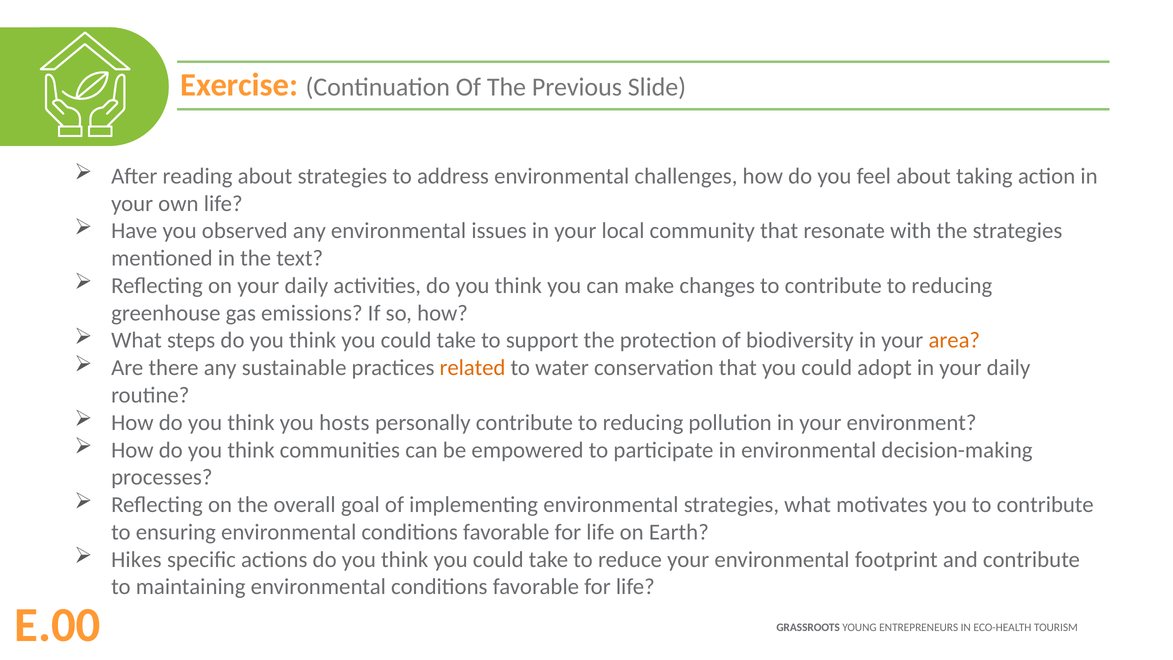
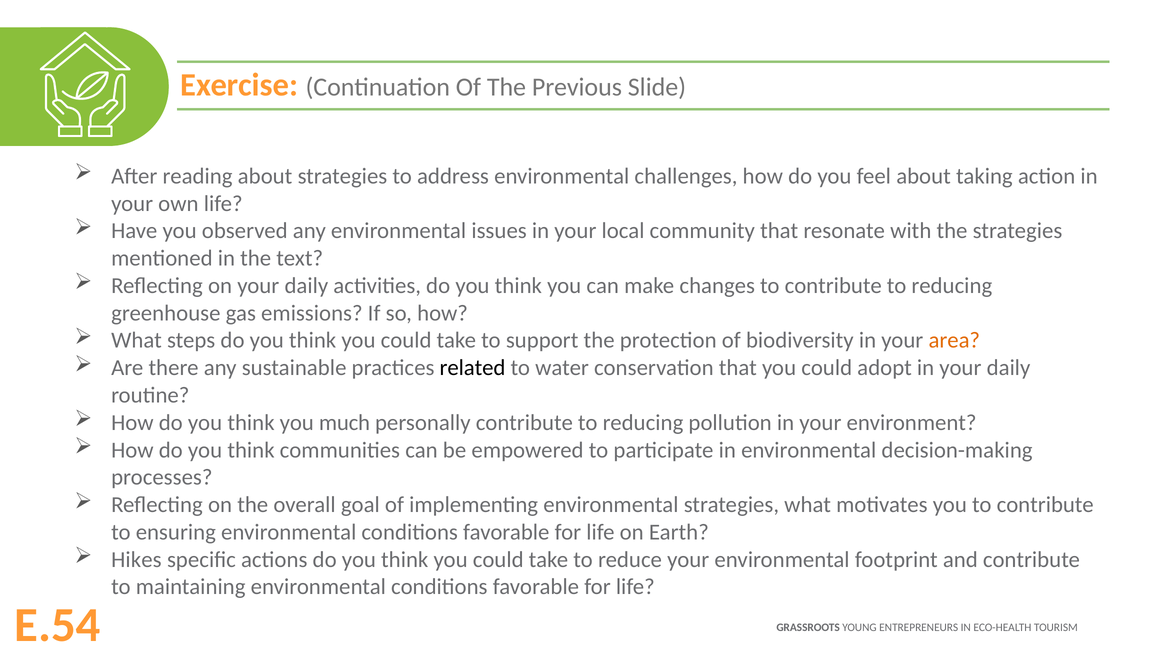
related colour: orange -> black (473, 368)
hosts: hosts -> much (345, 423)
E.00: E.00 -> E.54 (57, 625)
